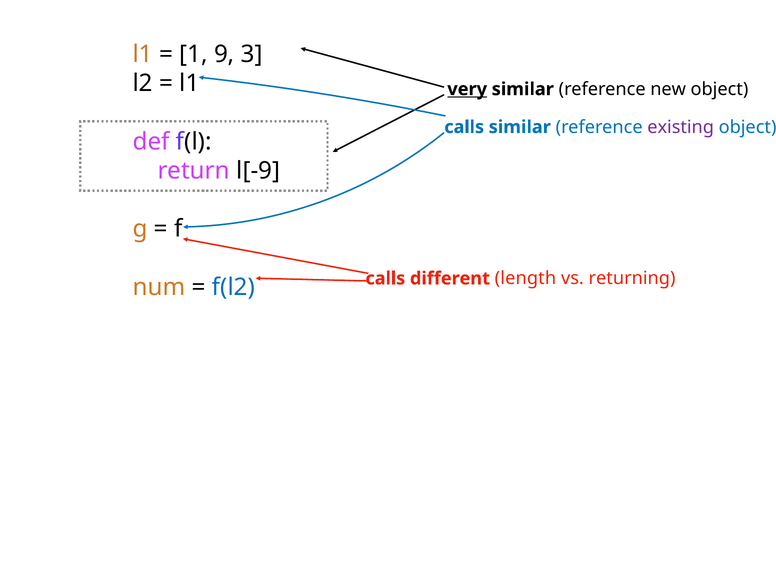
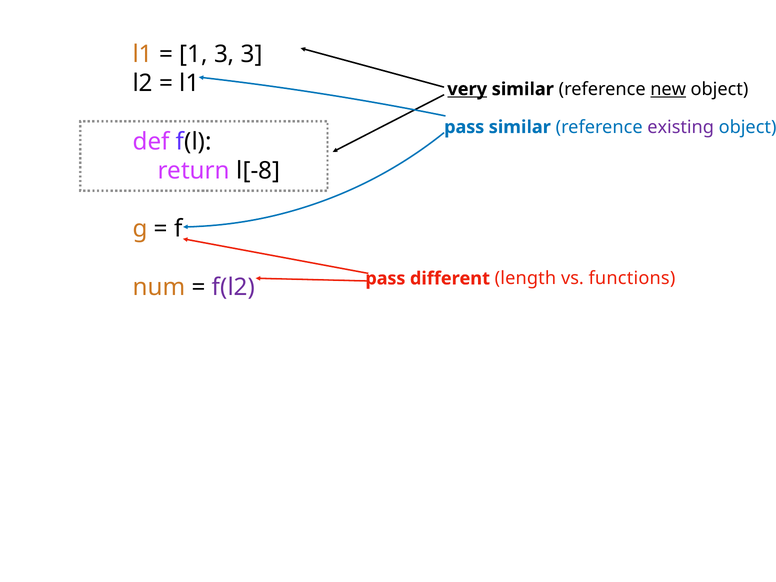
1 9: 9 -> 3 (224, 54)
new underline: none -> present (668, 89)
calls: calls -> pass (464, 127)
l[-9: l[-9 -> l[-8 (258, 171)
calls: calls -> pass (385, 278)
returning: returning -> functions (632, 278)
f(l2 colour: blue -> purple (233, 287)
